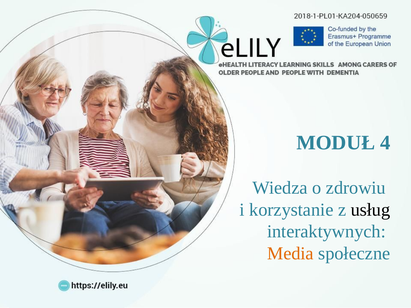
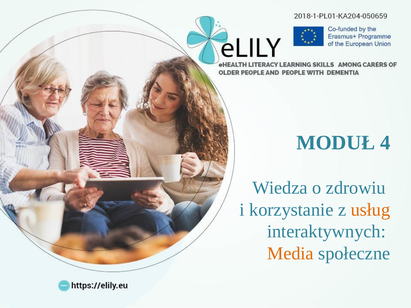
usług colour: black -> orange (370, 210)
